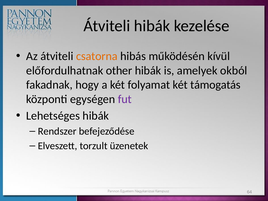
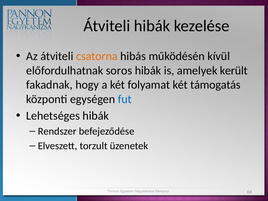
other: other -> soros (119, 71)
okból: okból -> került (234, 71)
fut colour: purple -> blue (125, 99)
